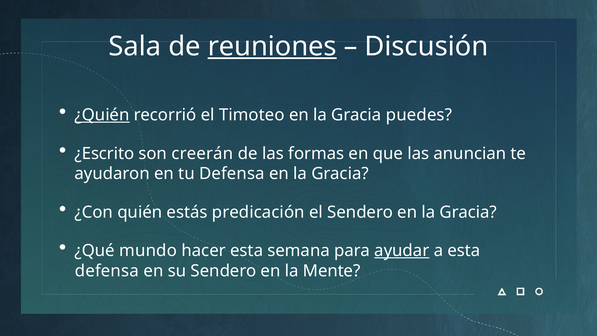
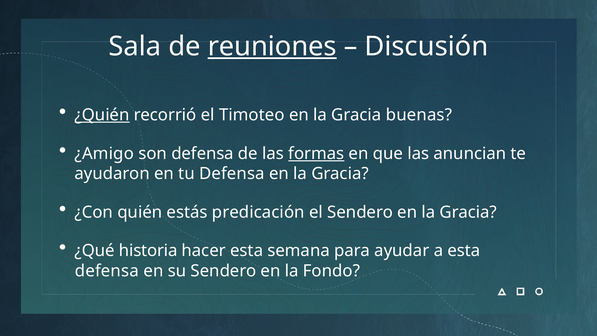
puedes: puedes -> buenas (419, 115)
¿Escrito: ¿Escrito -> ¿Amigo (104, 153)
son creerán: creerán -> defensa (203, 153)
formas underline: none -> present (316, 153)
mundo: mundo -> historia (148, 251)
ayudar underline: present -> none (402, 251)
Mente: Mente -> Fondo (332, 271)
